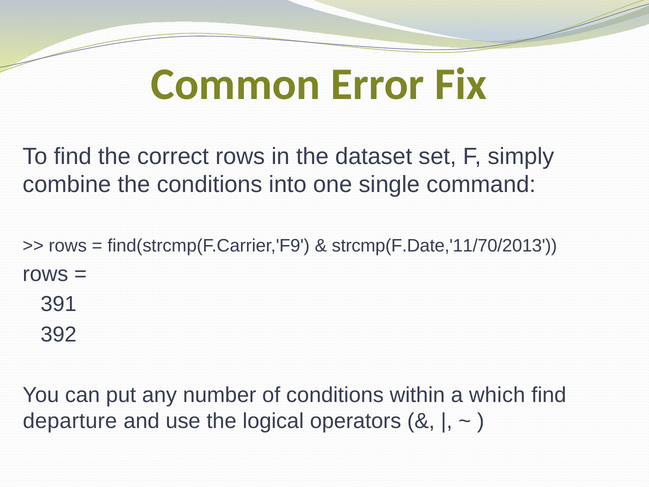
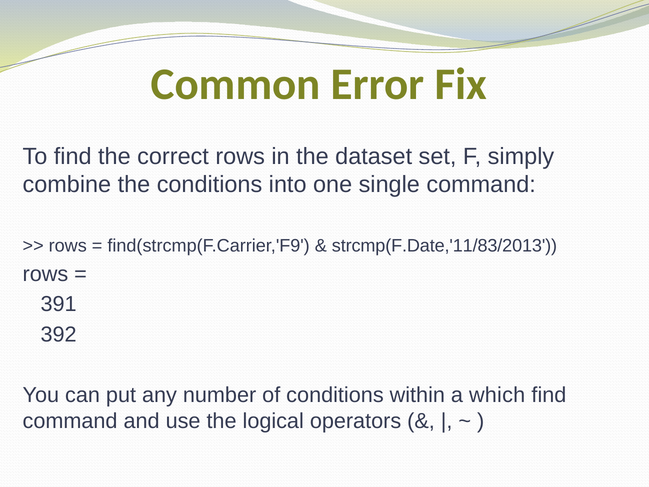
strcmp(F.Date,'11/70/2013: strcmp(F.Date,'11/70/2013 -> strcmp(F.Date,'11/83/2013 (444, 245)
departure: departure -> command (70, 421)
